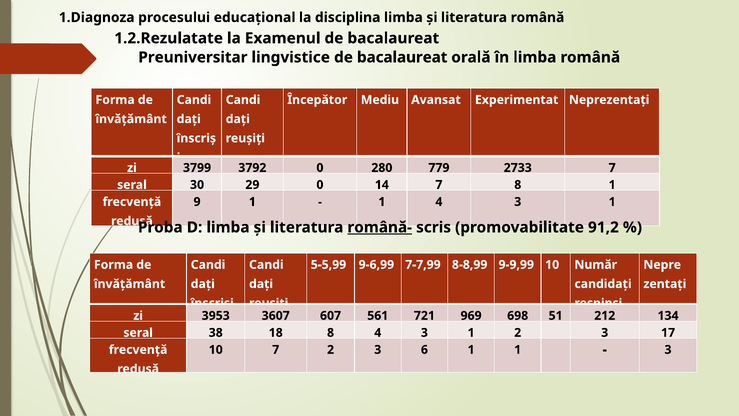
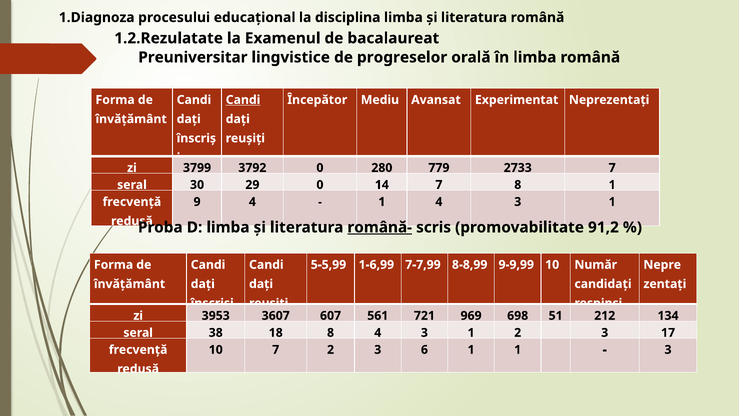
lingvistice de bacalaureat: bacalaureat -> progreselor (402, 57)
Candi underline: none -> present (243, 100)
9 1: 1 -> 4 (252, 202)
9-6,99: 9-6,99 -> 1-6,99 (376, 265)
